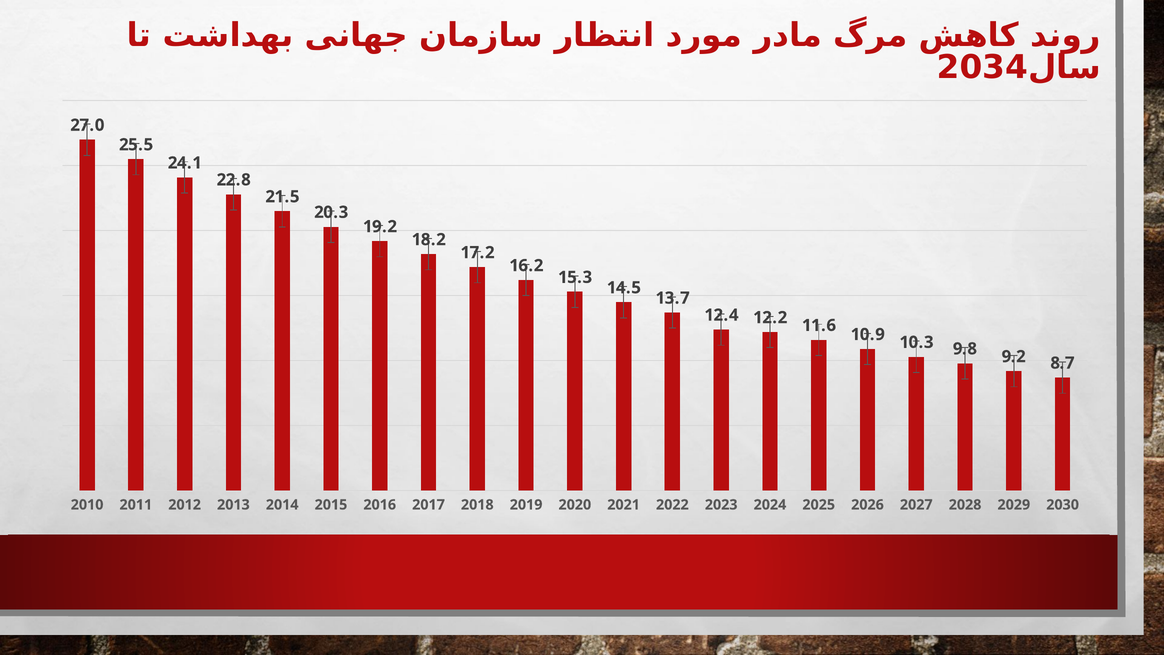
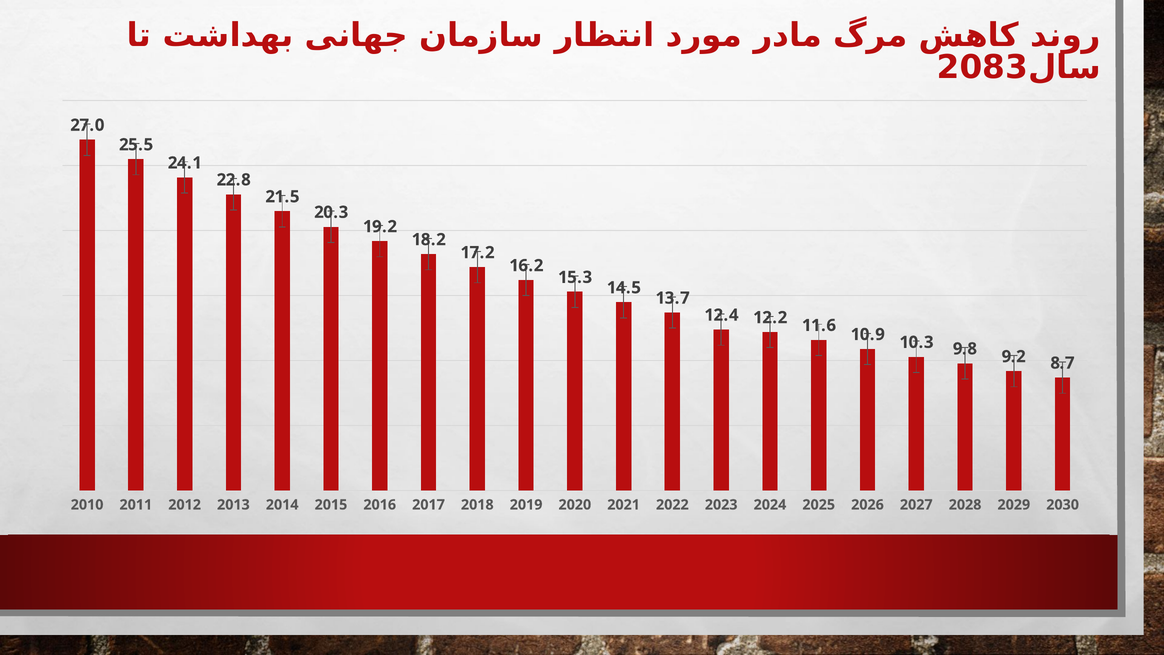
2034: 2034 -> 2083 (982, 67)
